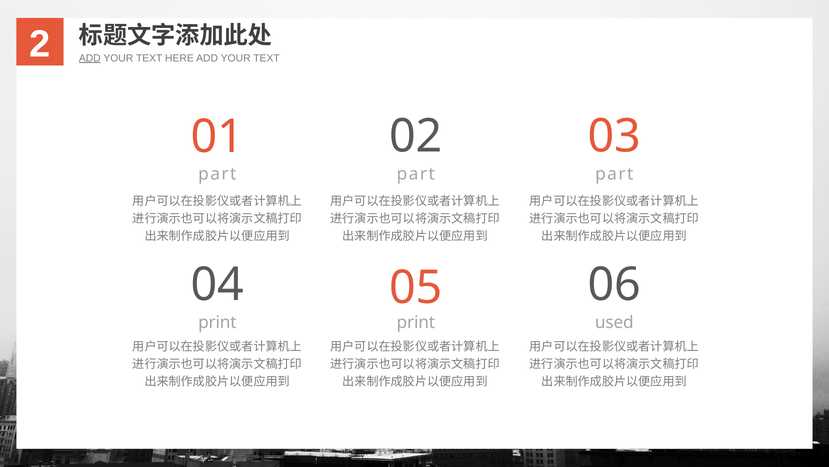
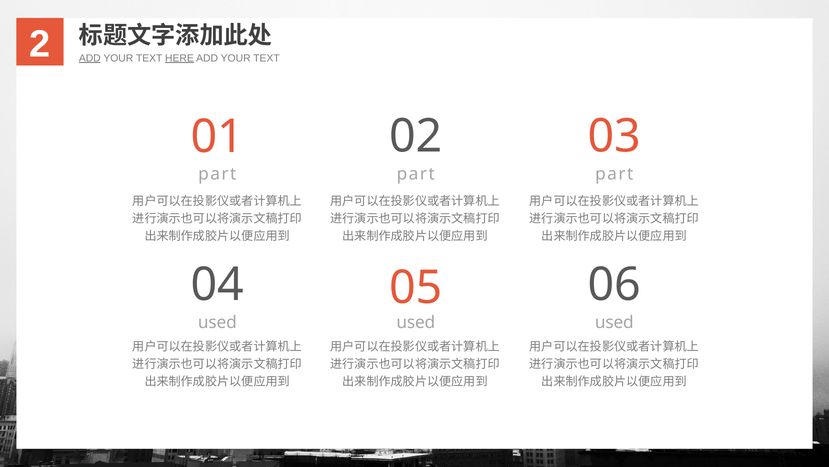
HERE underline: none -> present (179, 58)
print: print -> used (217, 322)
print: print -> used (416, 322)
